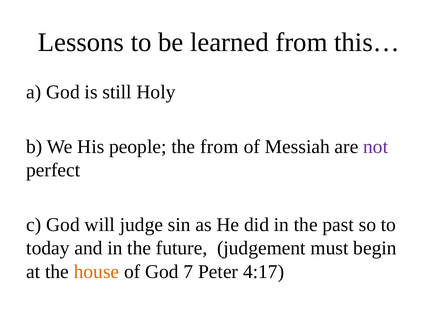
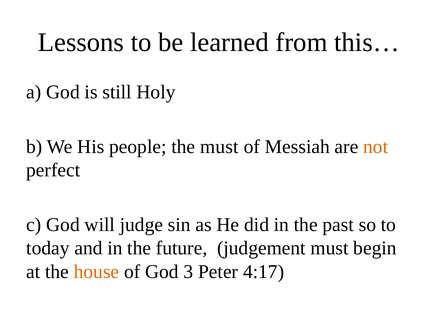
the from: from -> must (219, 146)
not colour: purple -> orange (376, 146)
7: 7 -> 3 (188, 271)
